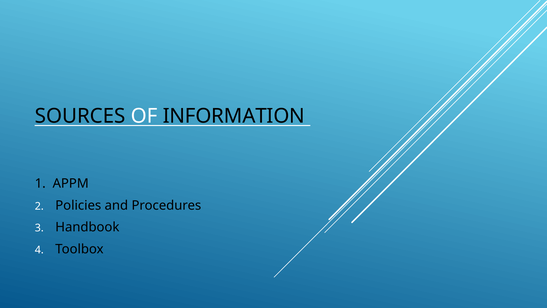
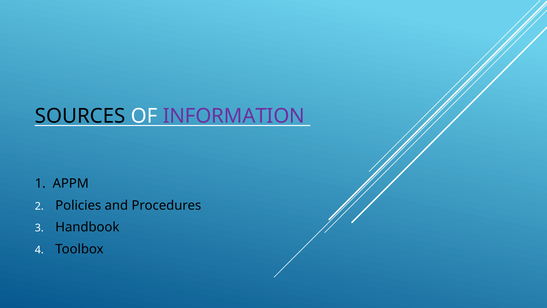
INFORMATION colour: black -> purple (234, 116)
